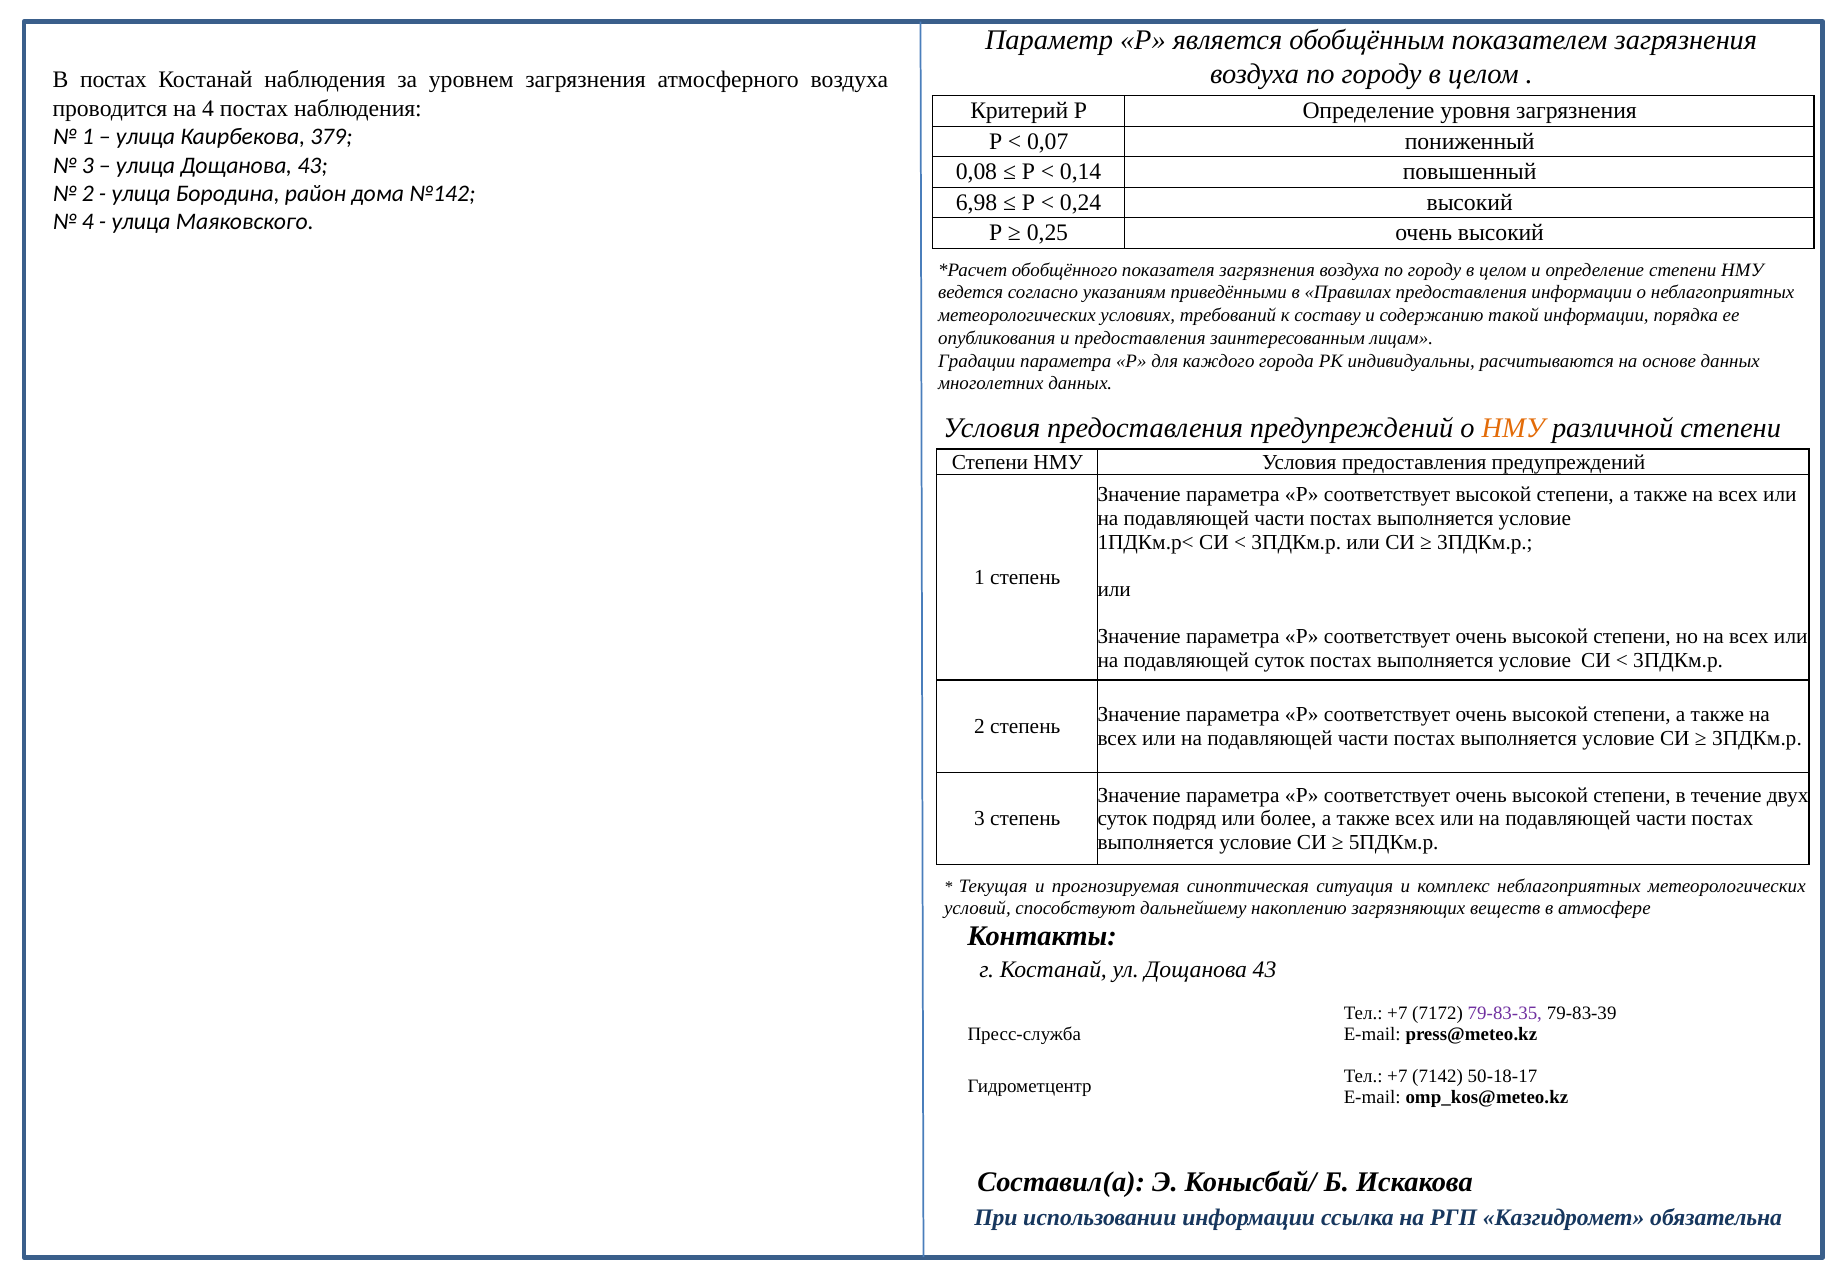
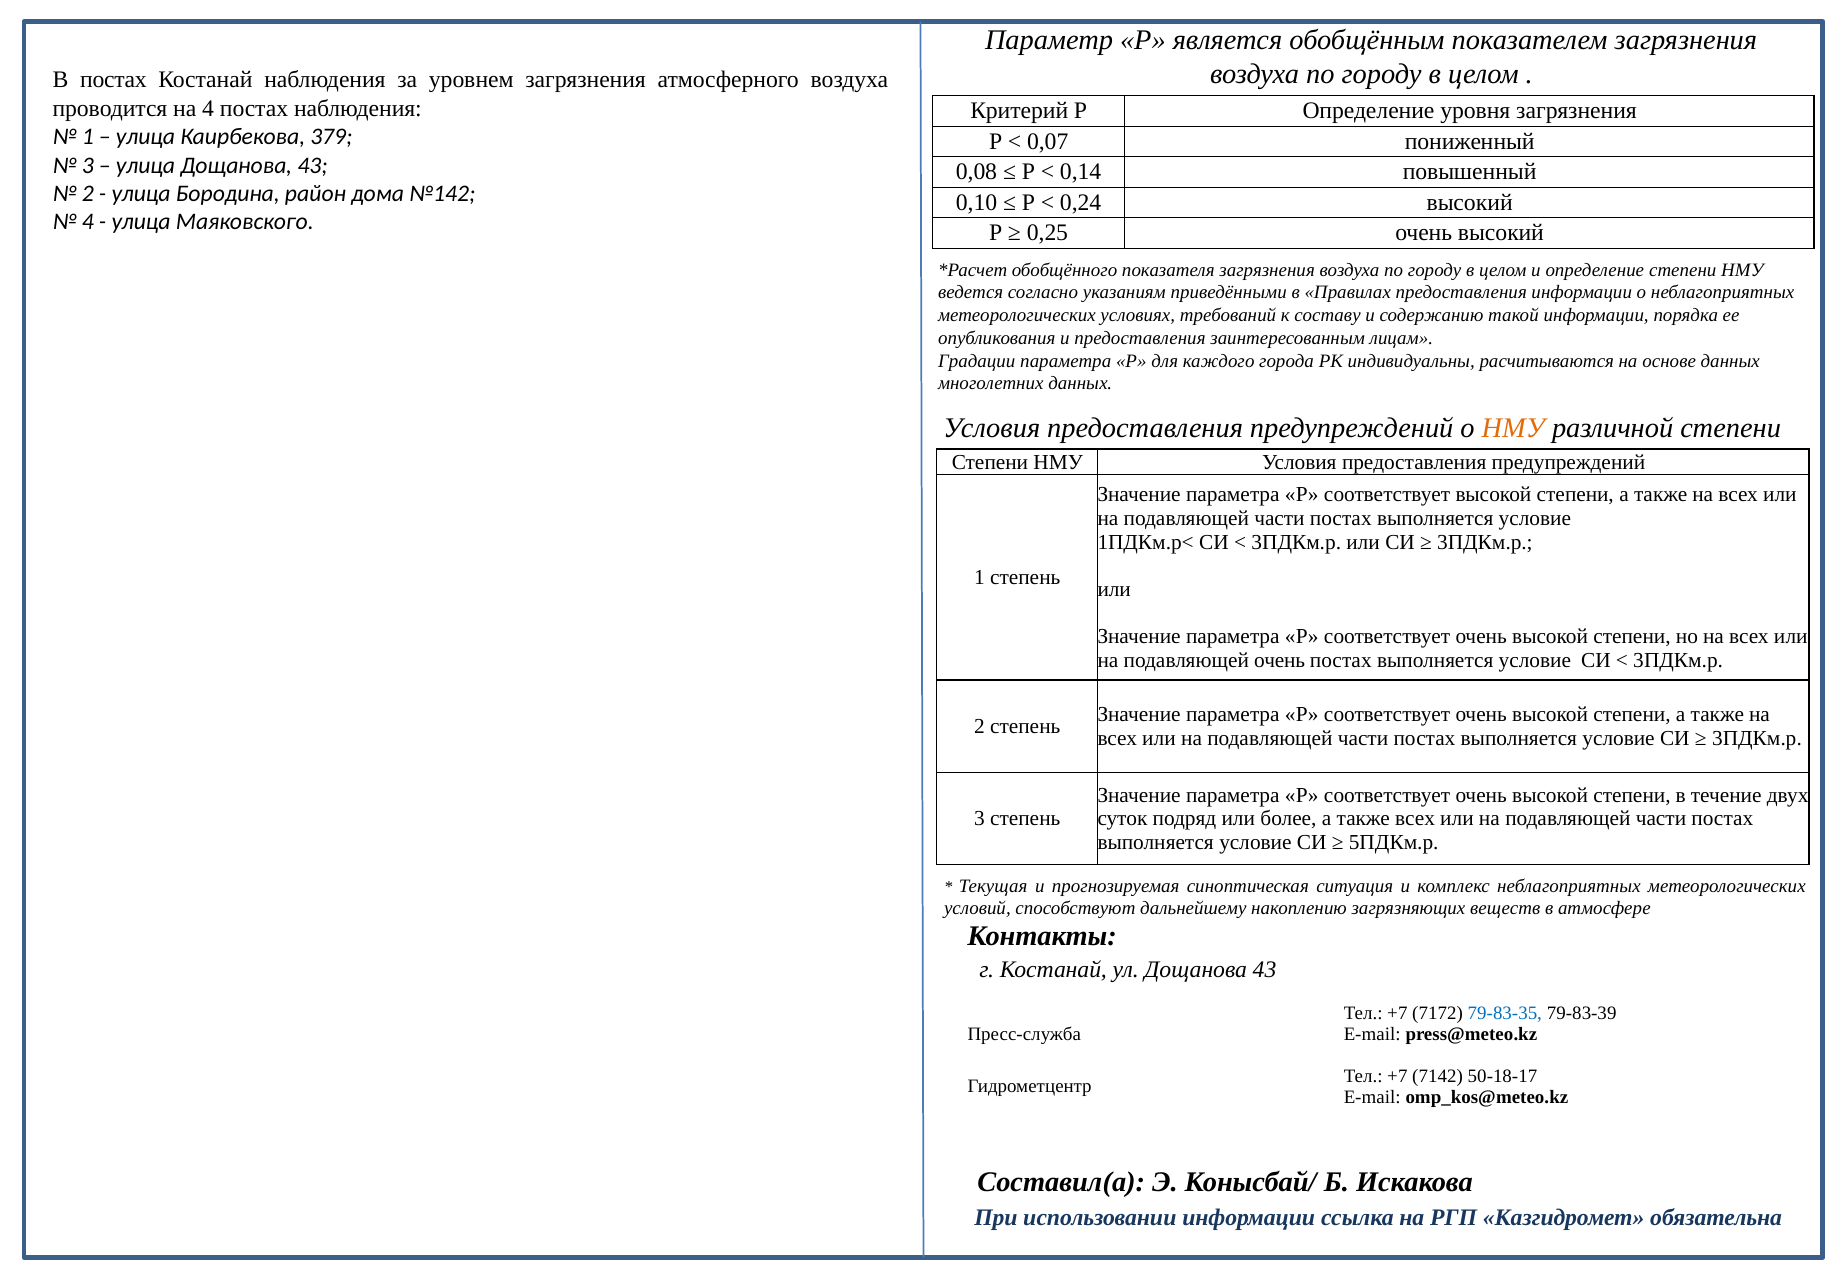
6,98: 6,98 -> 0,10 (977, 202)
подавляющей суток: суток -> очень (1280, 660)
79-83-35 colour: purple -> blue (1505, 1013)
